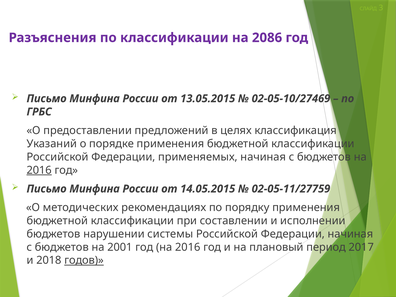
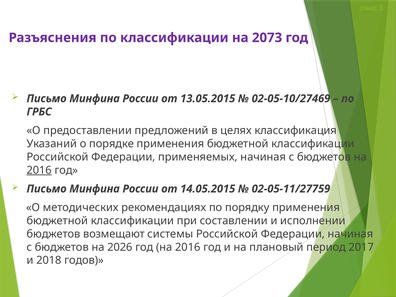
2086: 2086 -> 2073 (267, 38)
нарушении: нарушении -> возмещают (114, 234)
2001: 2001 -> 2026 (120, 247)
годов underline: present -> none (84, 260)
